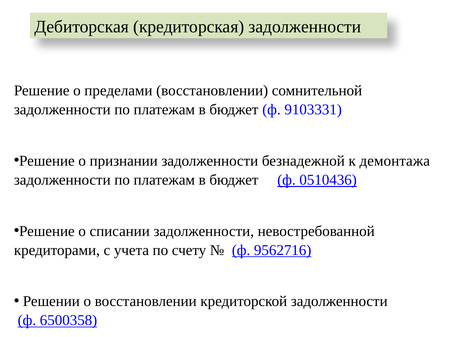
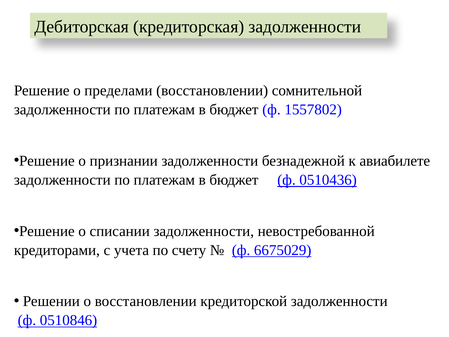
9103331: 9103331 -> 1557802 (313, 109)
демонтажа: демонтажа -> авиабилете (395, 161)
9562716: 9562716 -> 6675029 (283, 250)
6500358: 6500358 -> 0510846 (69, 320)
